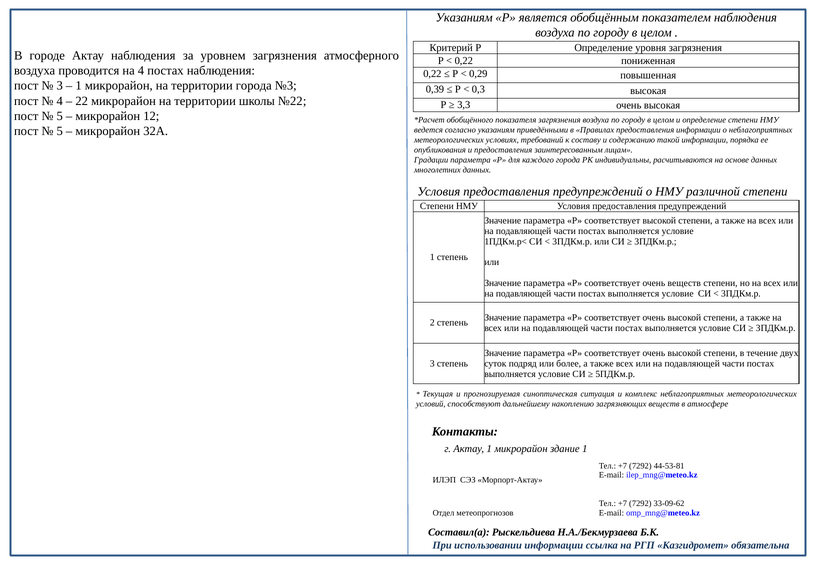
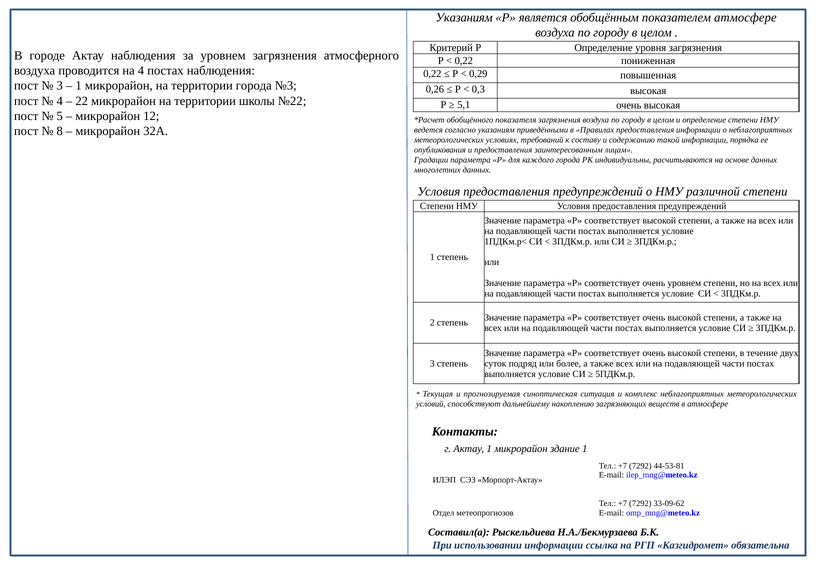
показателем наблюдения: наблюдения -> атмосфере (745, 18)
0,39: 0,39 -> 0,26 (435, 89)
3,3: 3,3 -> 5,1 (464, 105)
5: 5 -> 8 (60, 131)
очень веществ: веществ -> уровнем (684, 283)
